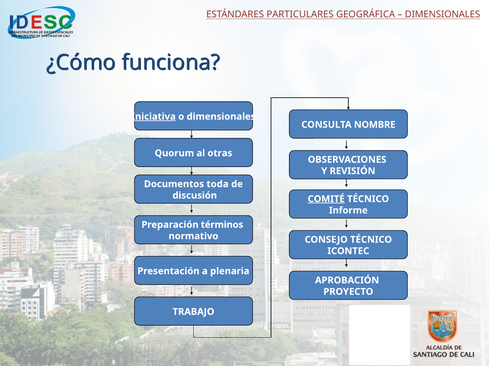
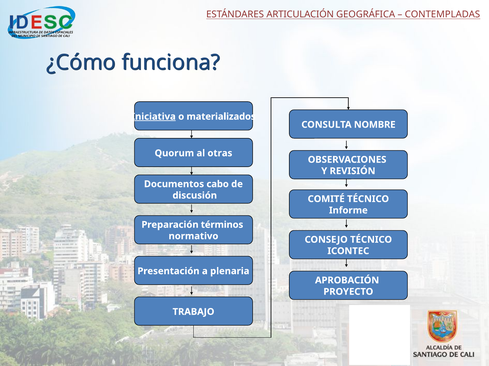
PARTICULARES: PARTICULARES -> ARTICULACIÓN (300, 14)
DIMENSIONALES: DIMENSIONALES -> CONTEMPLADAS (442, 14)
o dimensionales: dimensionales -> materializados (221, 117)
toda: toda -> cabo (218, 184)
COMITÉ underline: present -> none (326, 199)
